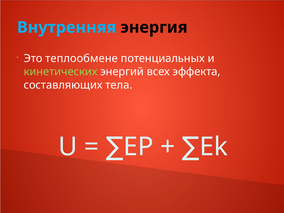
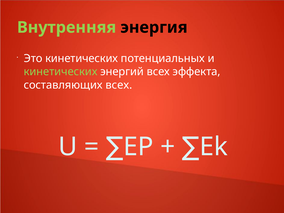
Внутренняя colour: light blue -> light green (67, 27)
Это теплообмене: теплообмене -> кинетических (82, 58)
составляющих тела: тела -> всех (119, 85)
